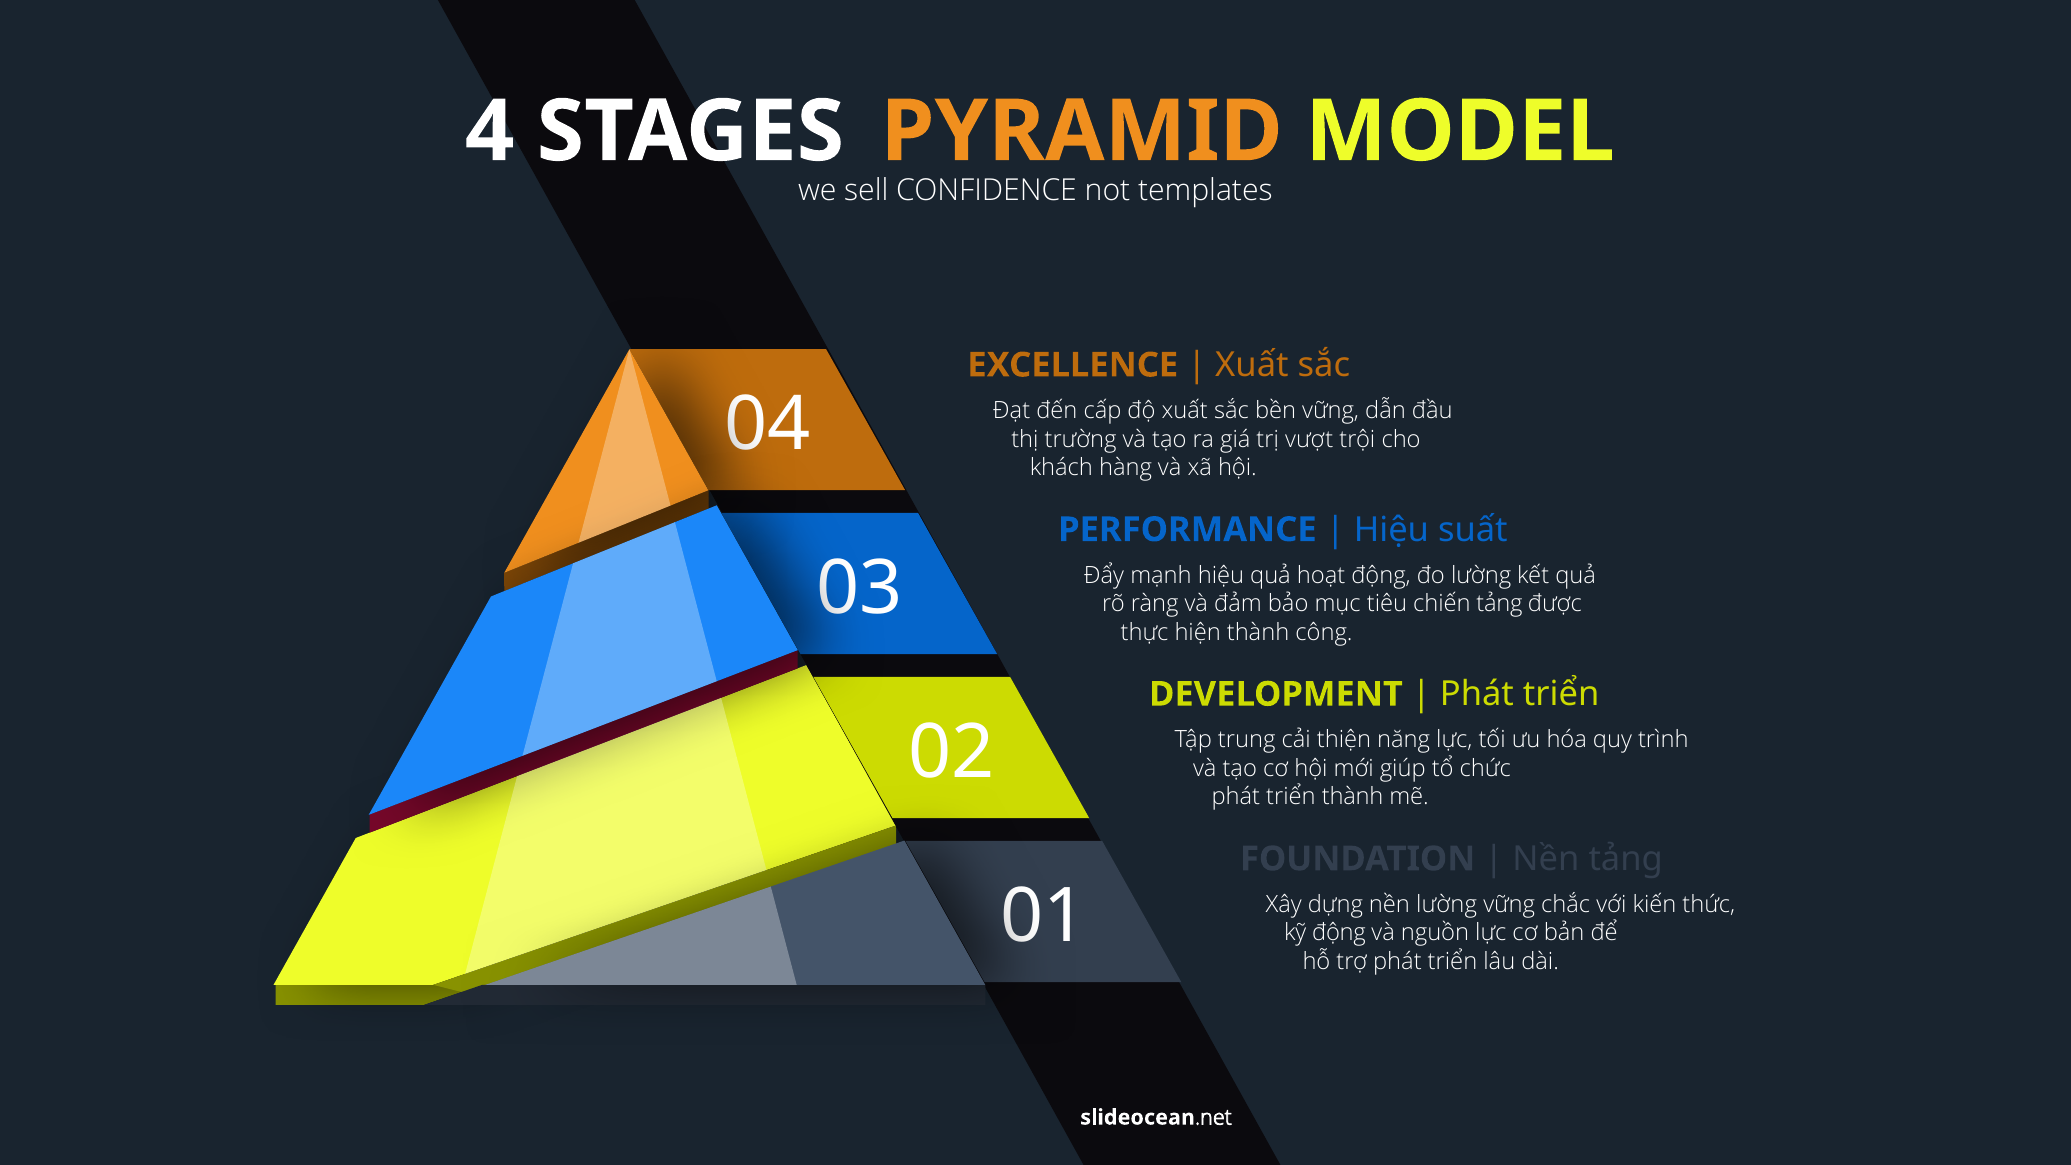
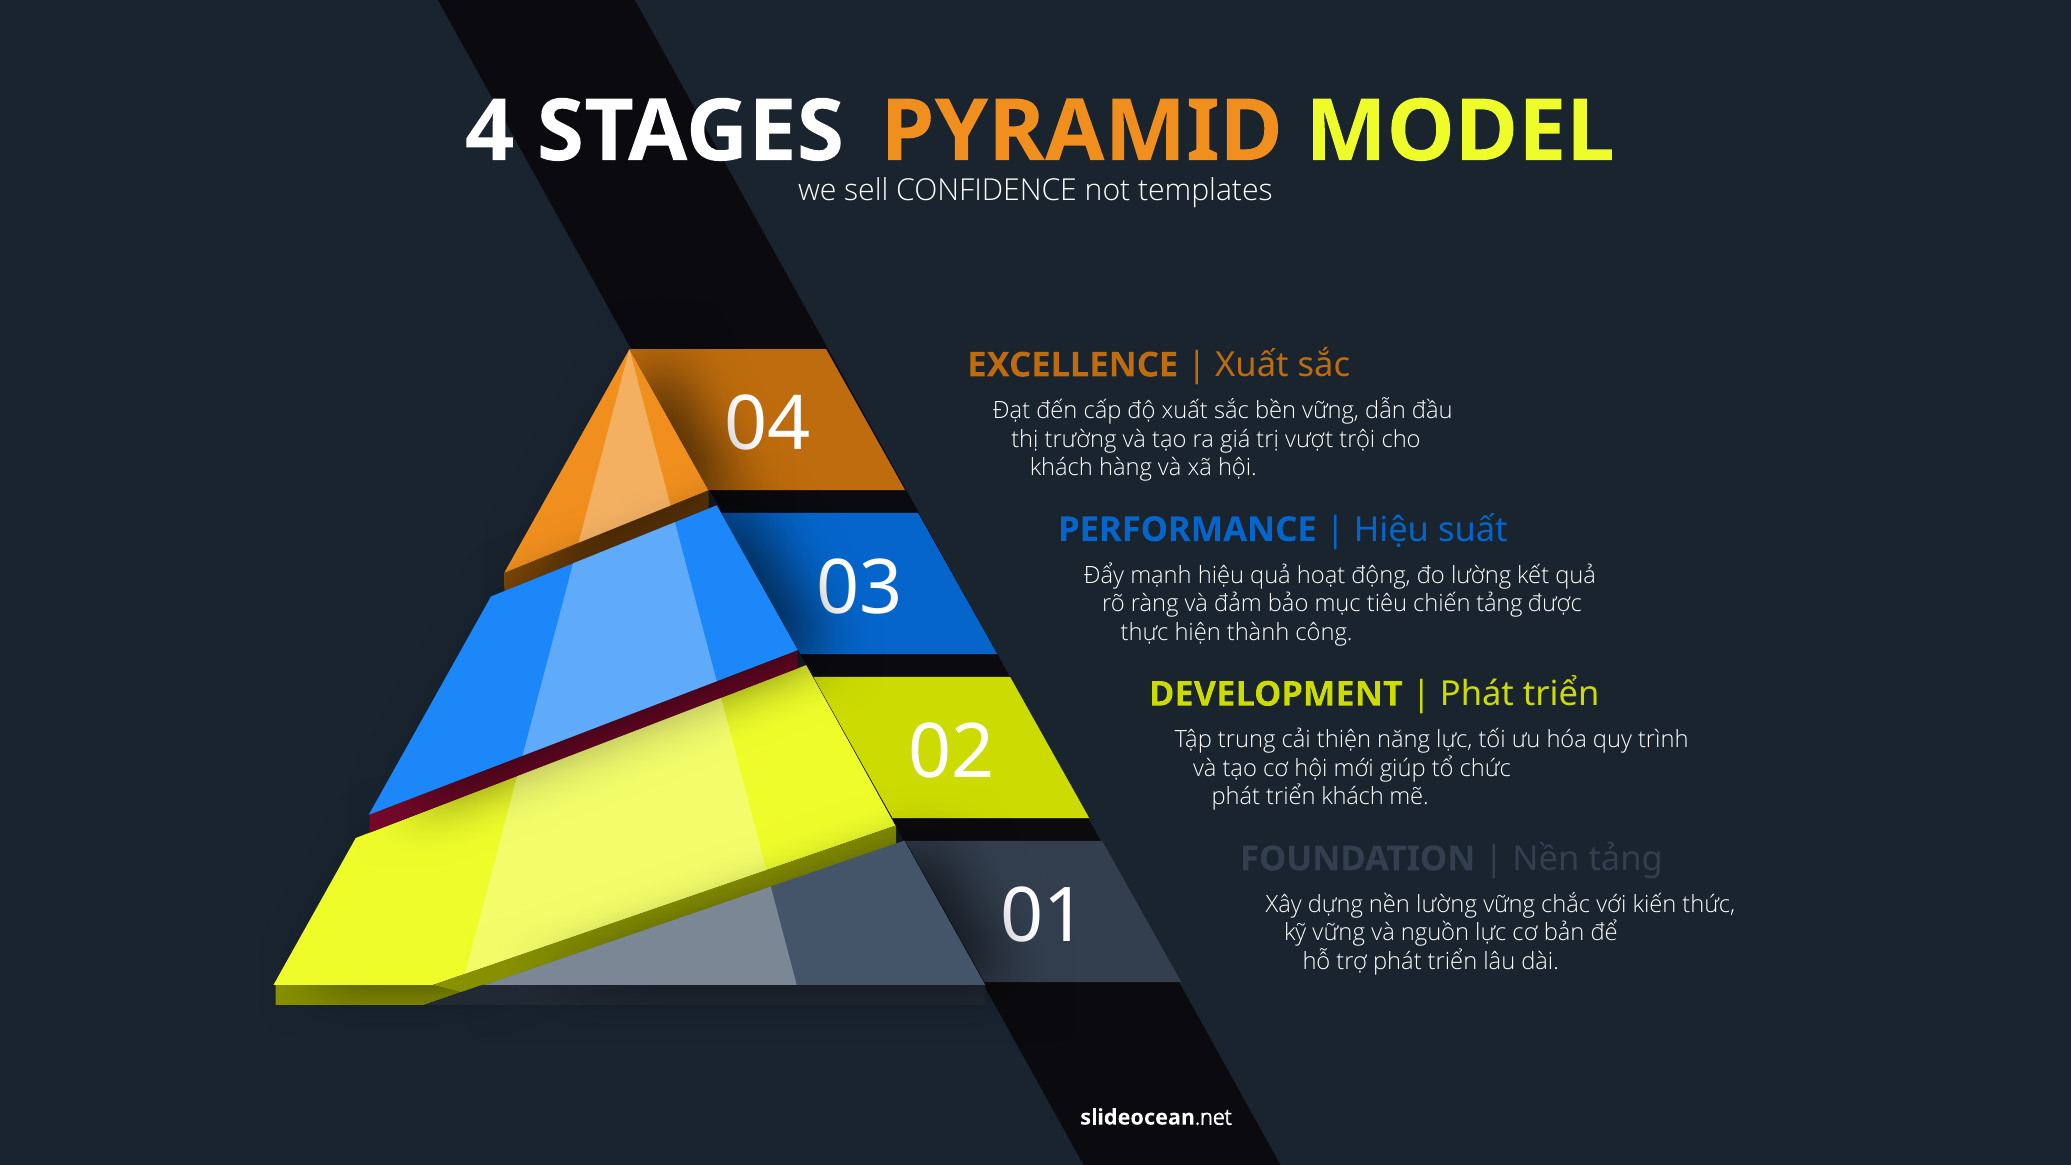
triển thành: thành -> khách (1353, 797)
kỹ động: động -> vững (1339, 933)
